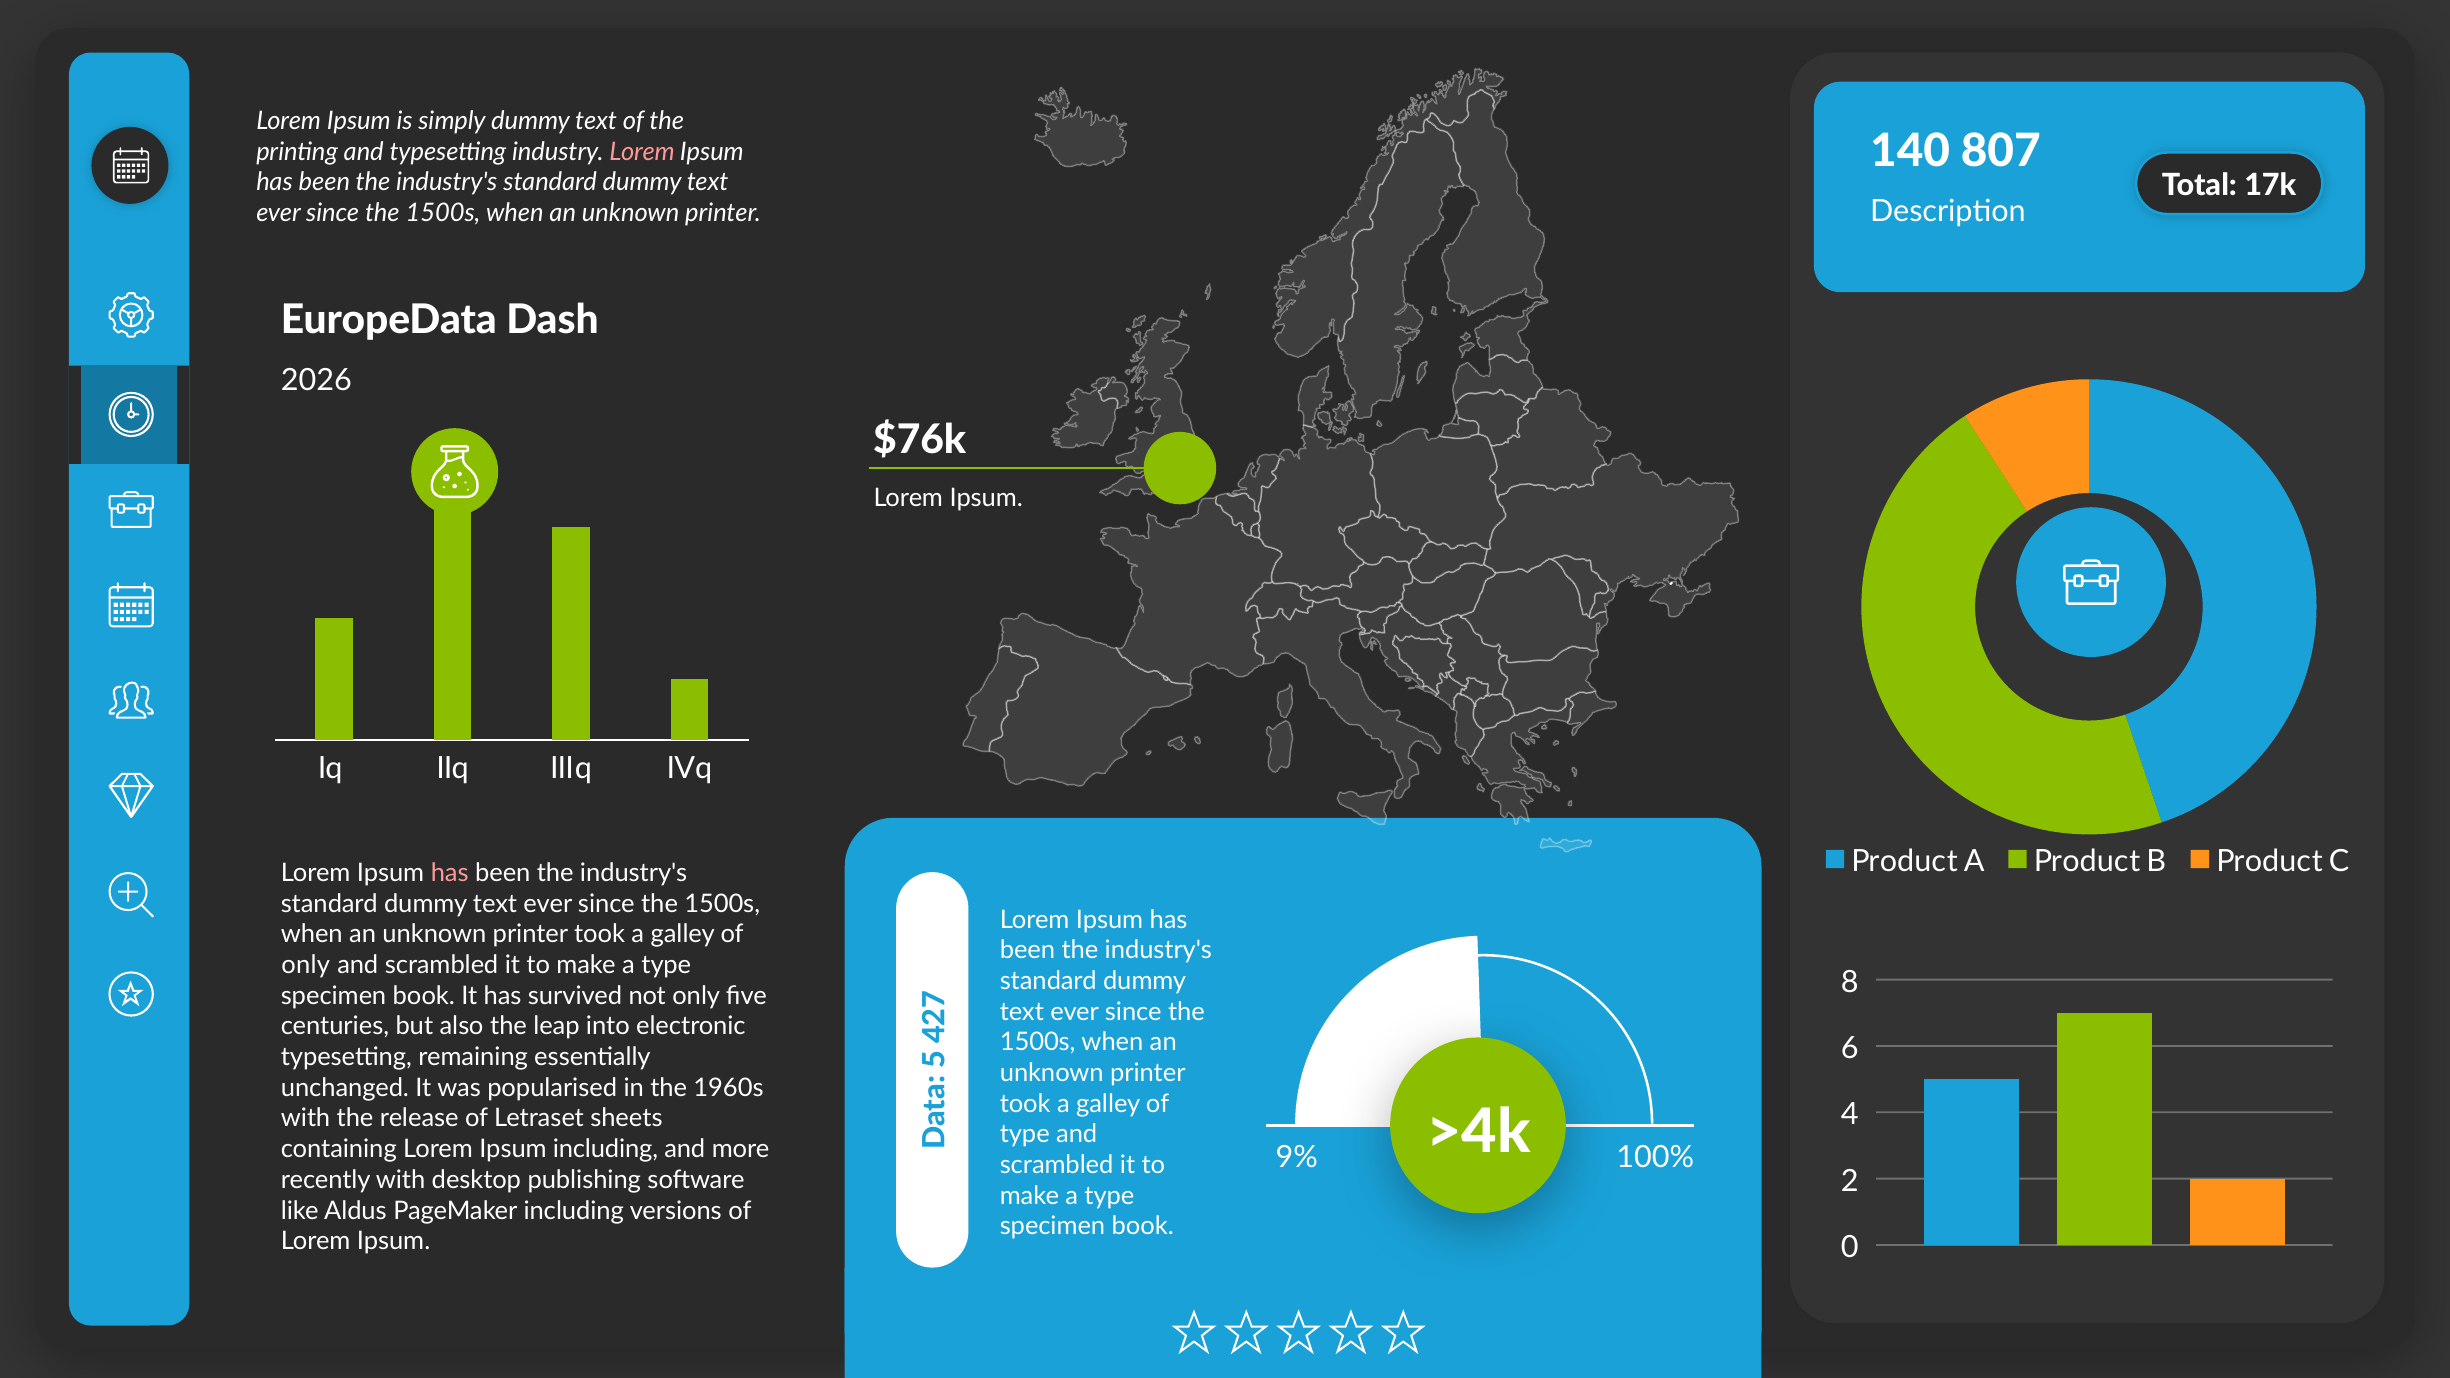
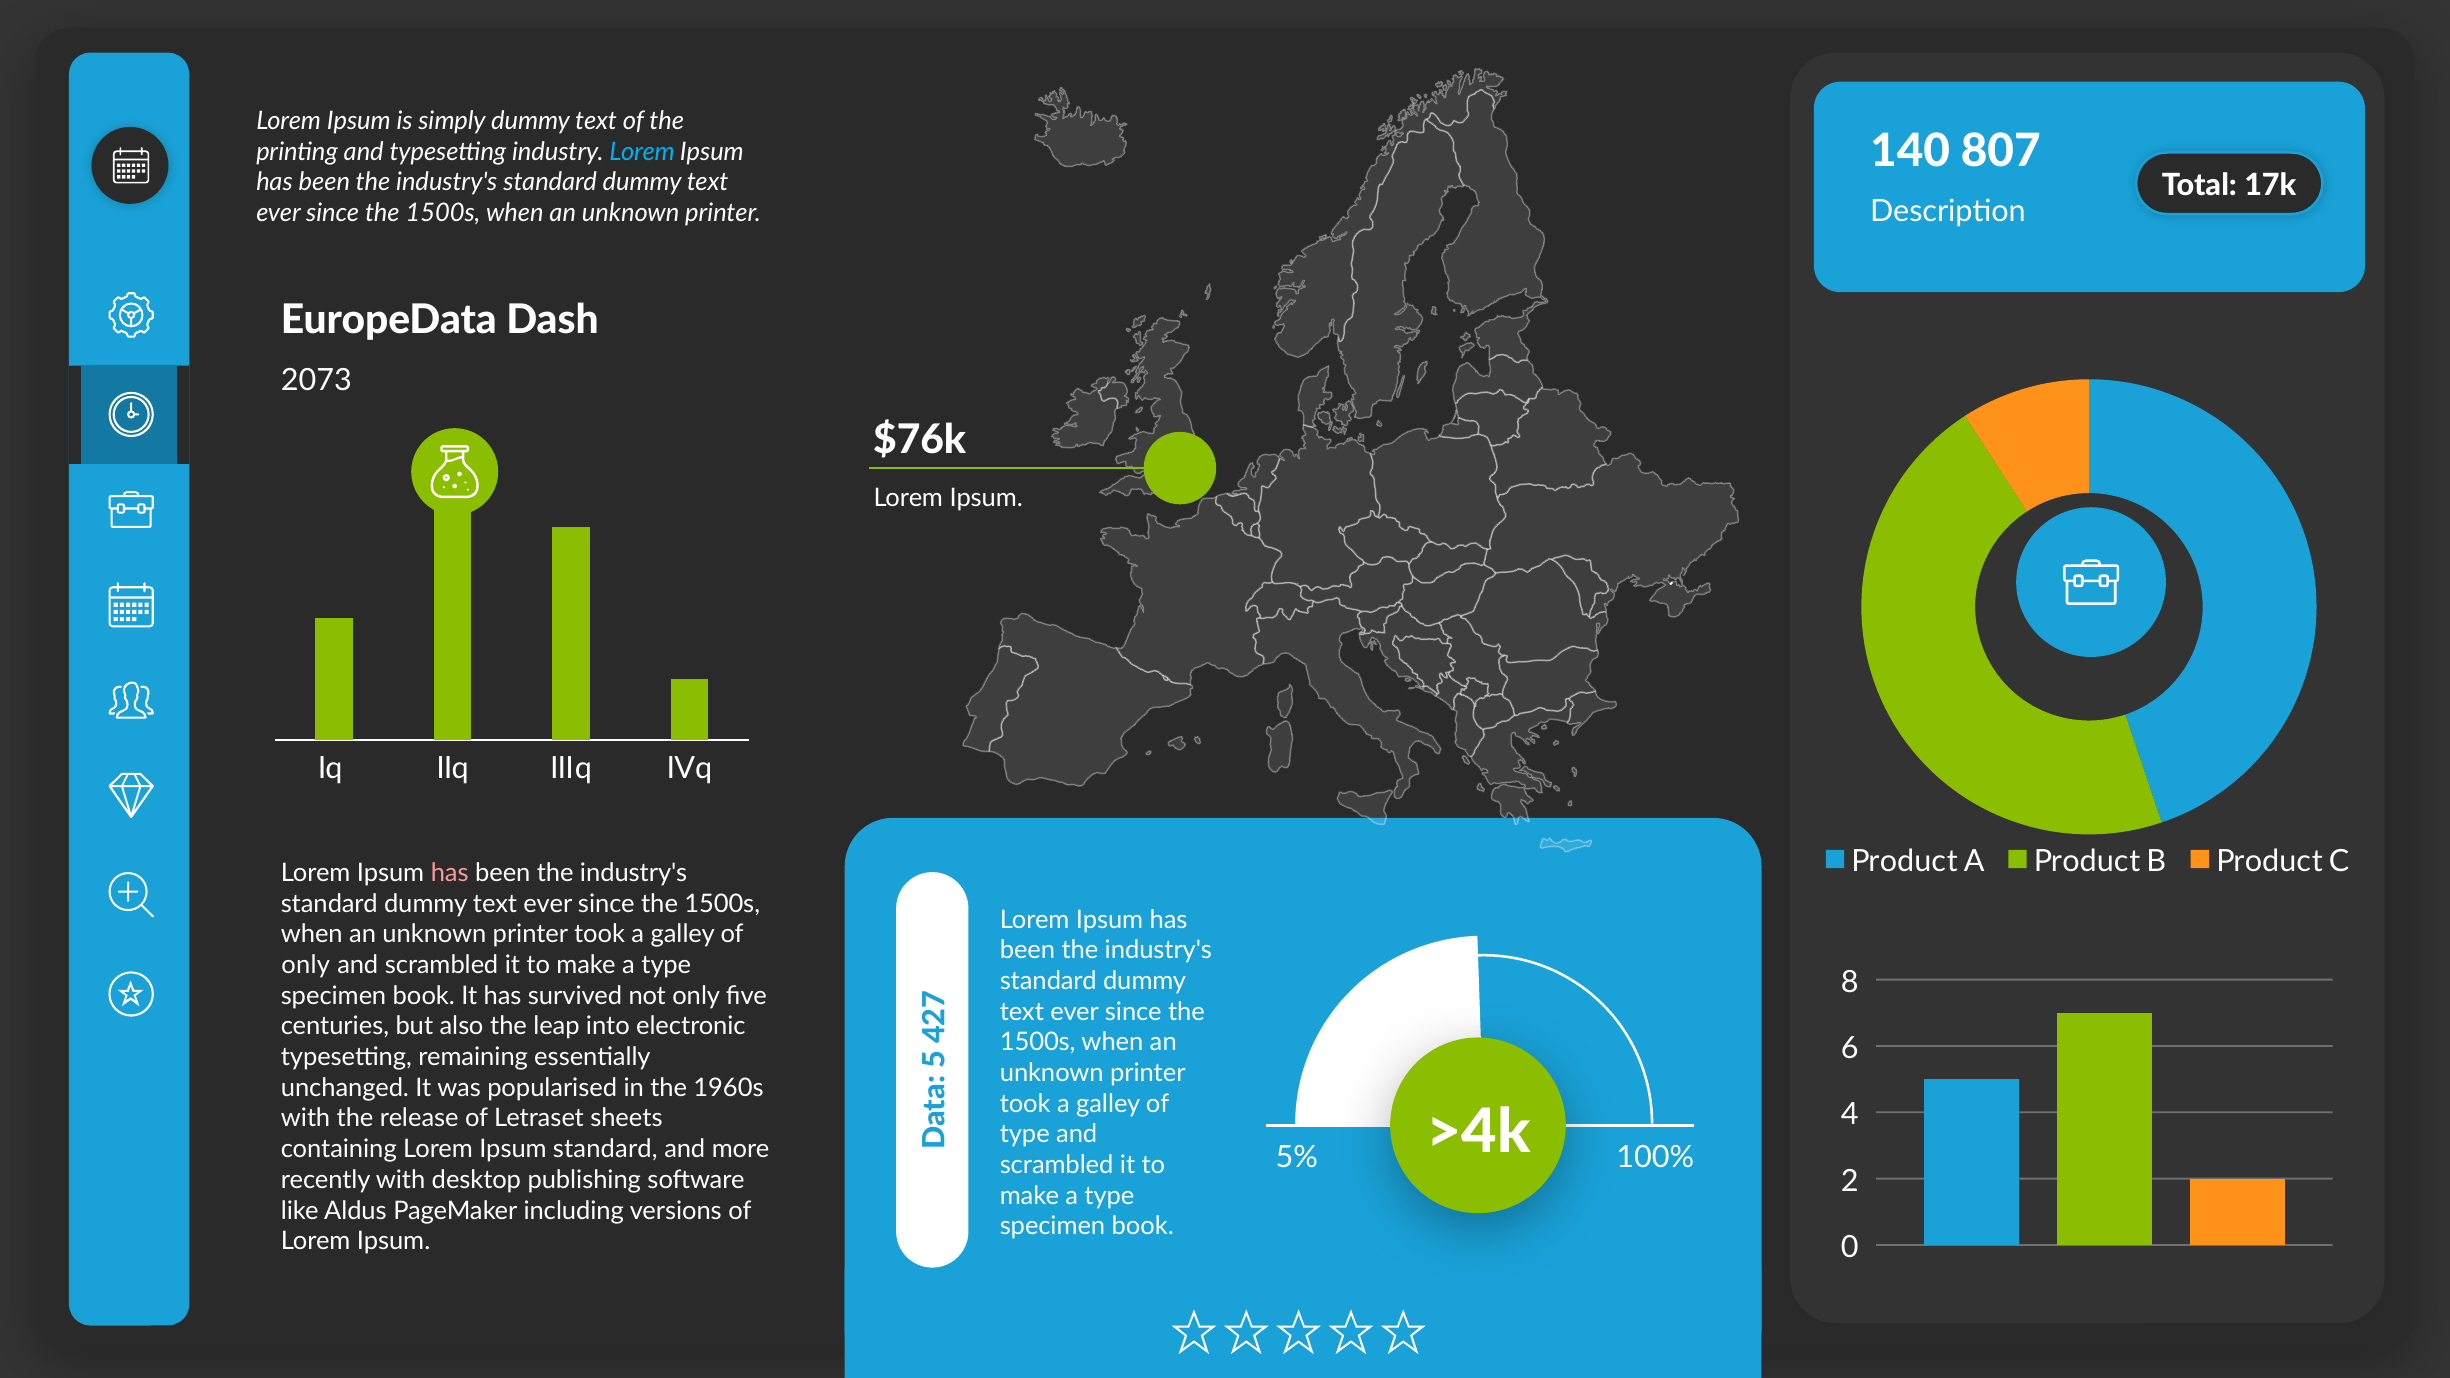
Lorem colour: pink -> light blue (642, 152)
2026: 2026 -> 2073 (316, 380)
Ipsum including: including -> standard (605, 1149)
9%: 9% -> 5% (1297, 1158)
